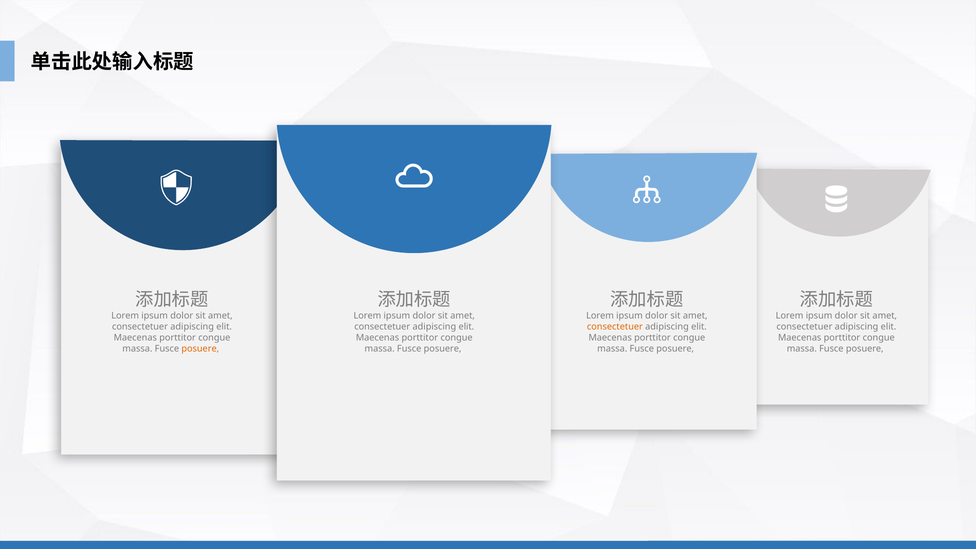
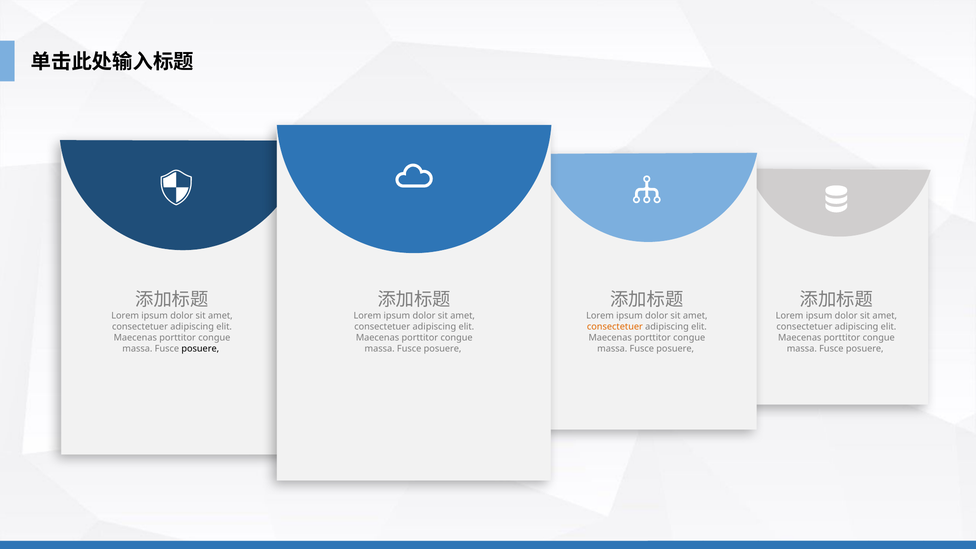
posuere colour: orange -> black (200, 349)
